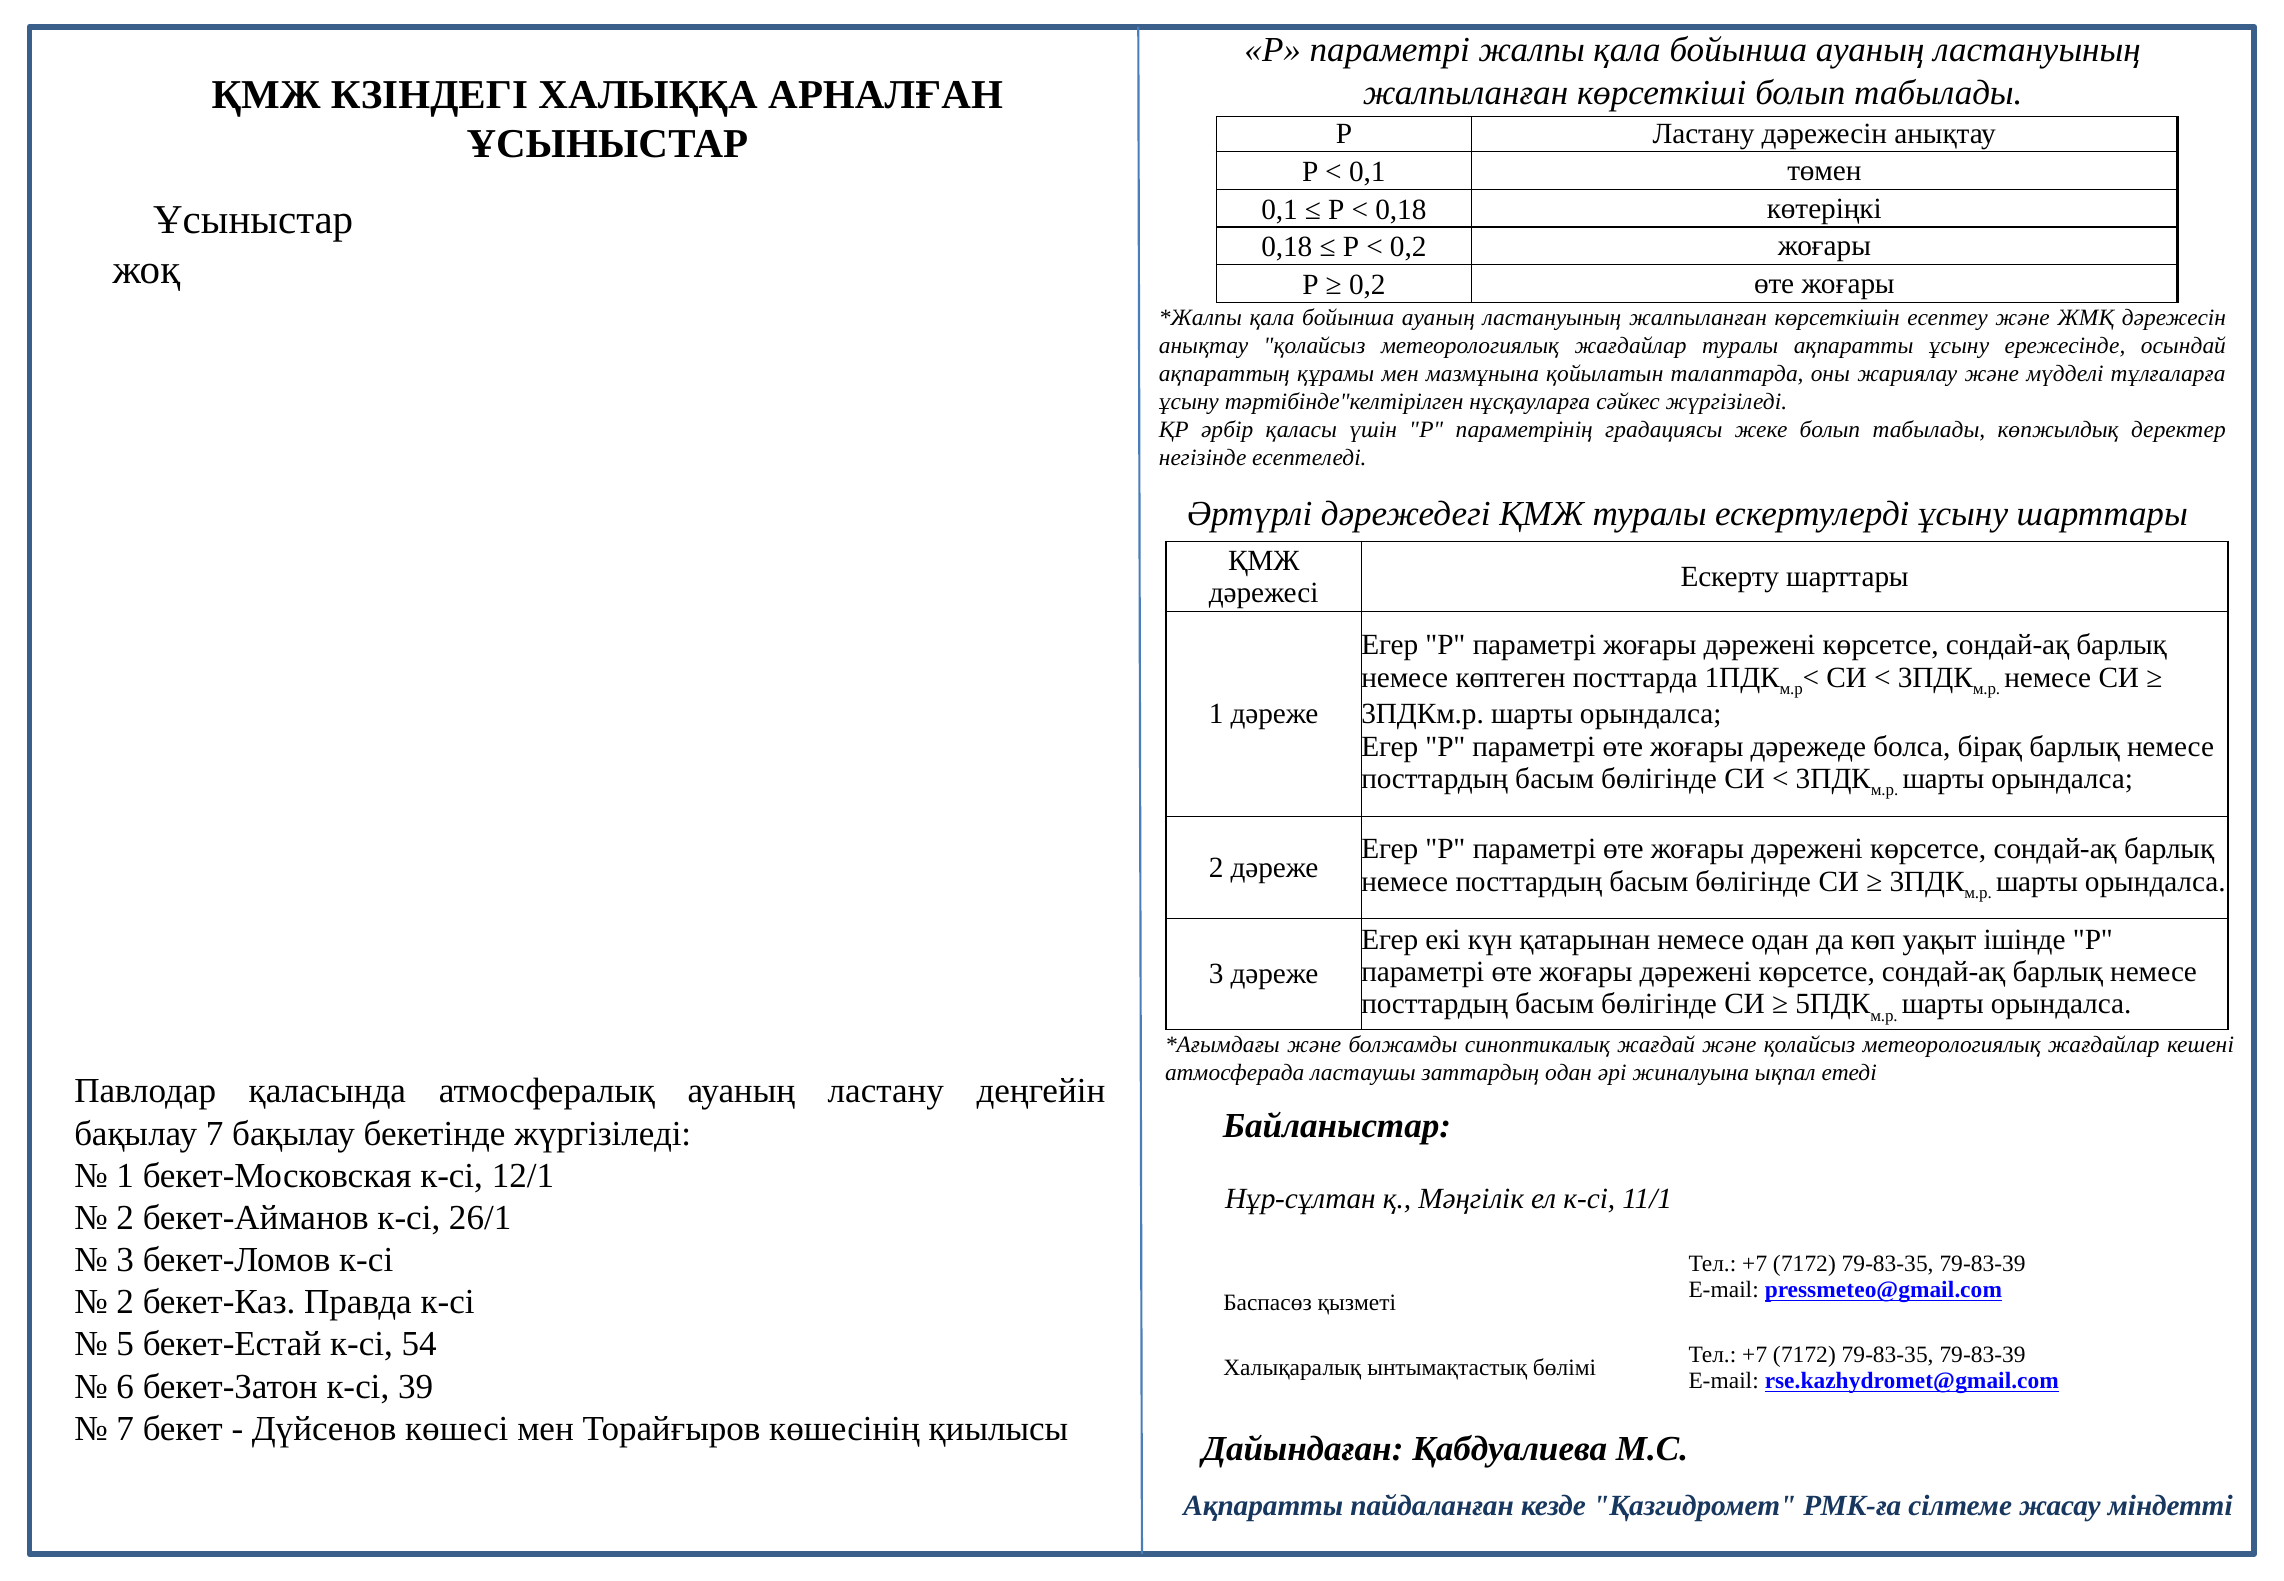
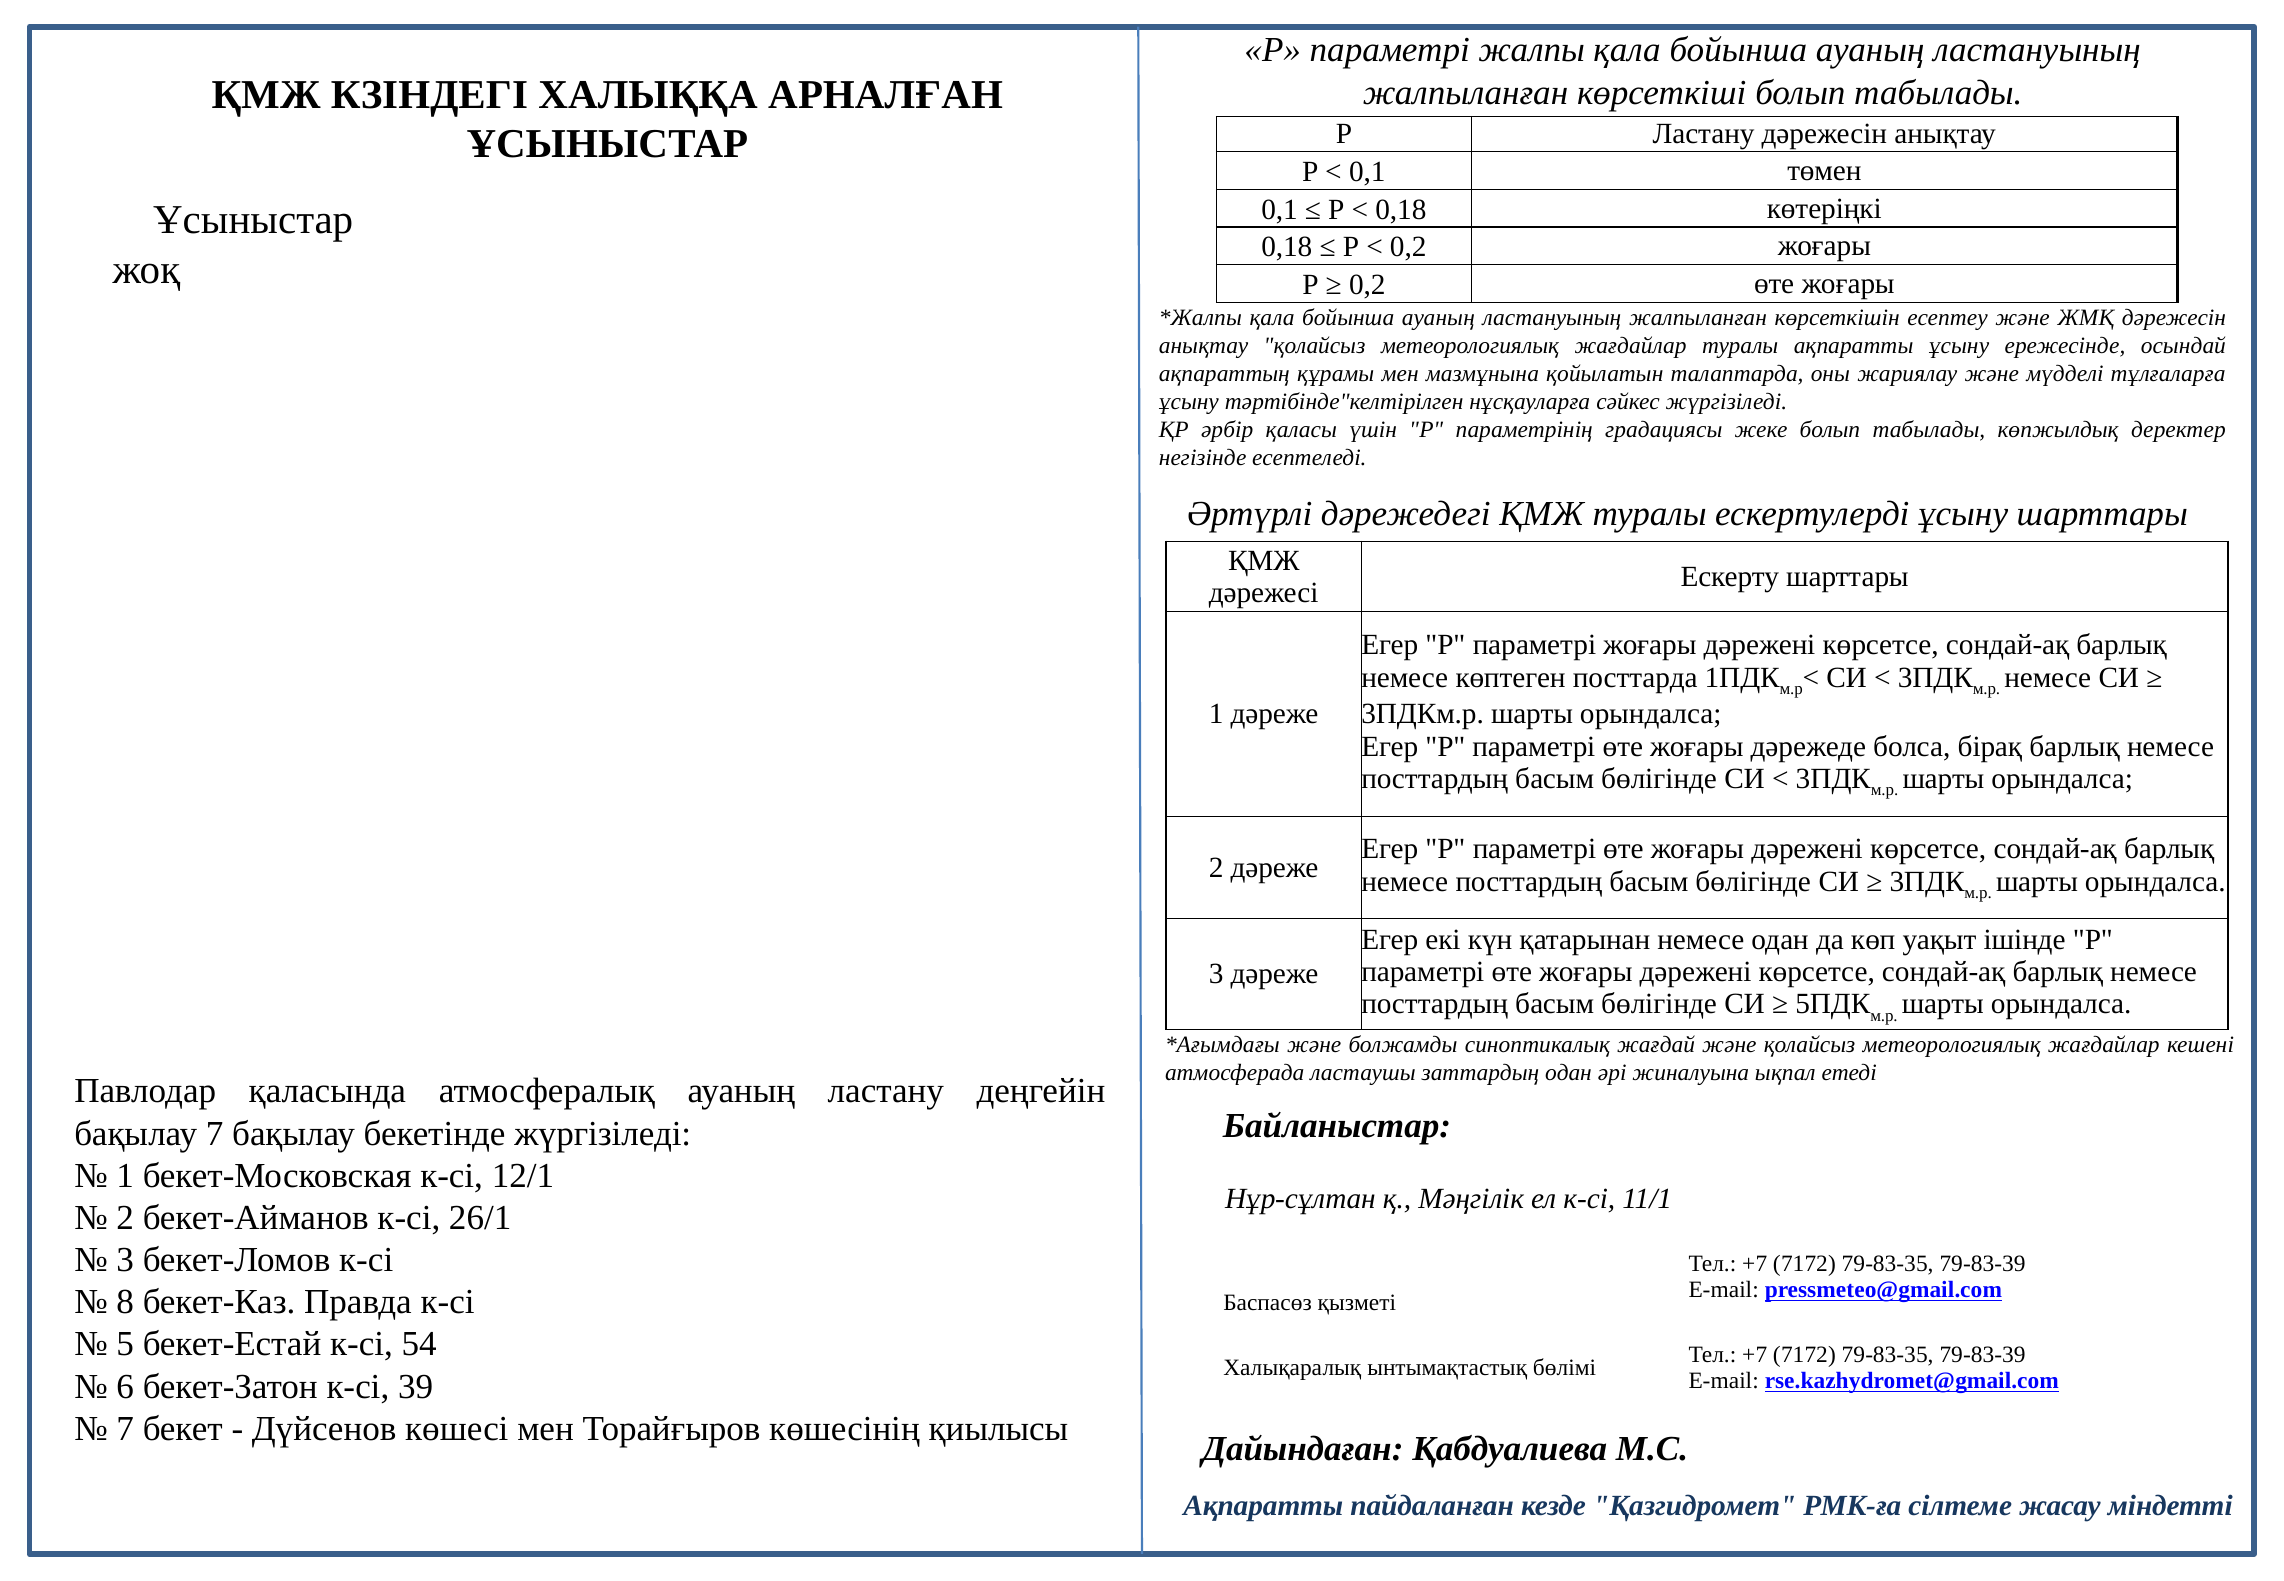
2: 2 -> 8 (125, 1302)
